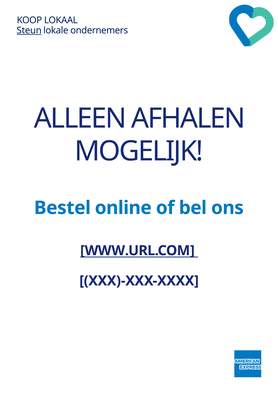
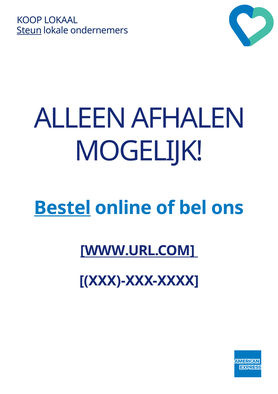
Bestel underline: none -> present (62, 208)
